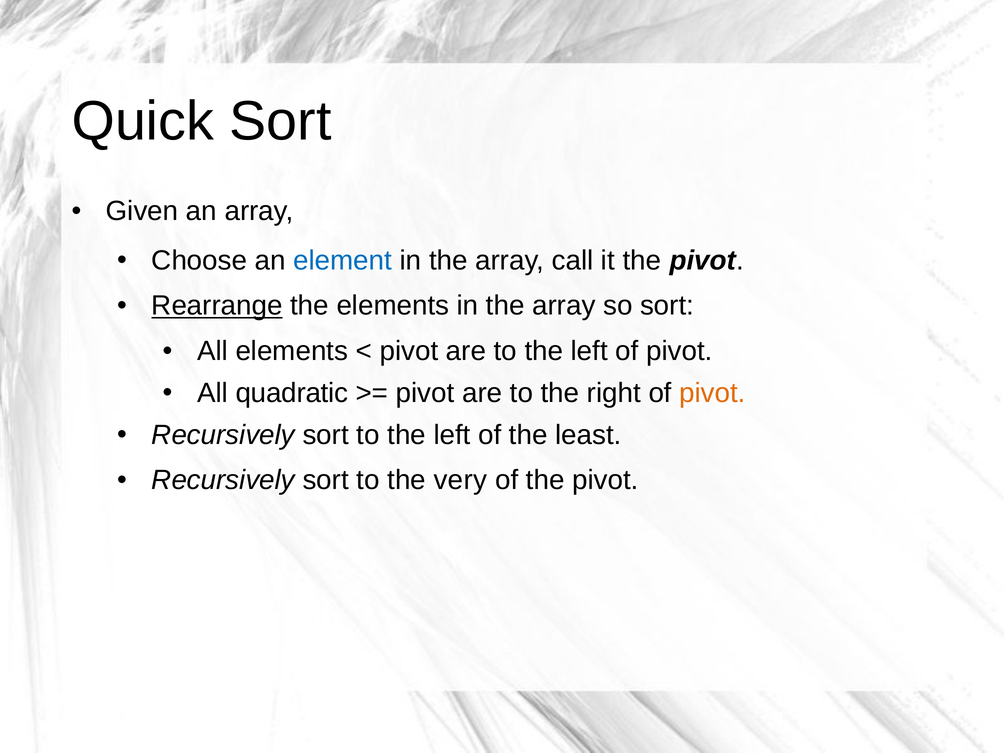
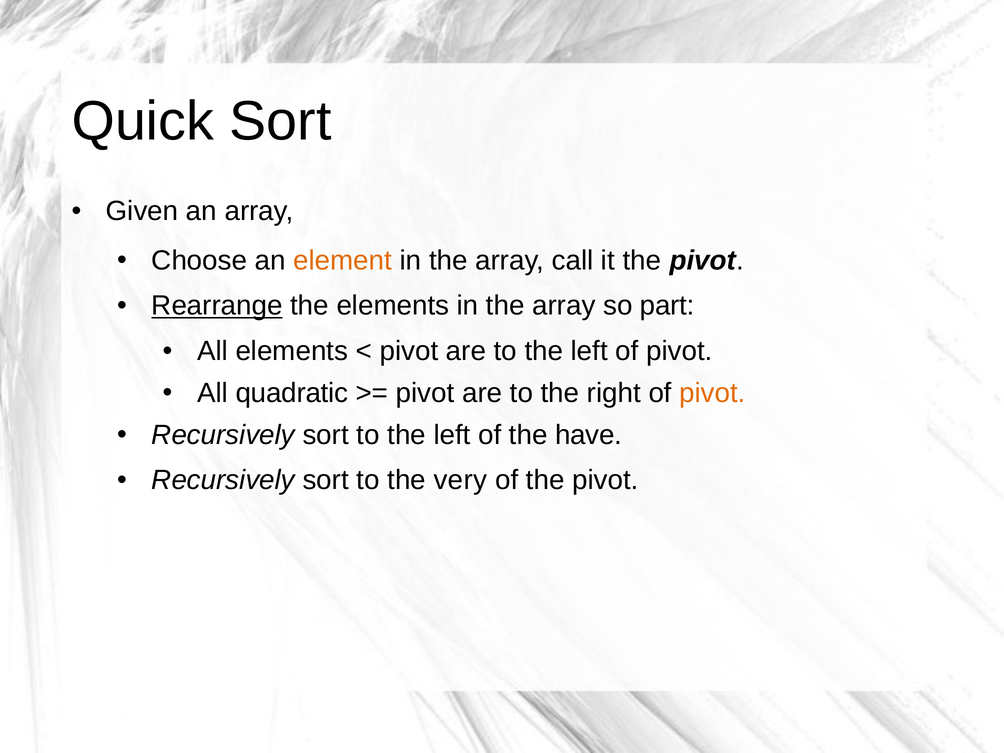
element colour: blue -> orange (343, 260)
so sort: sort -> part (667, 306)
least: least -> have (588, 435)
